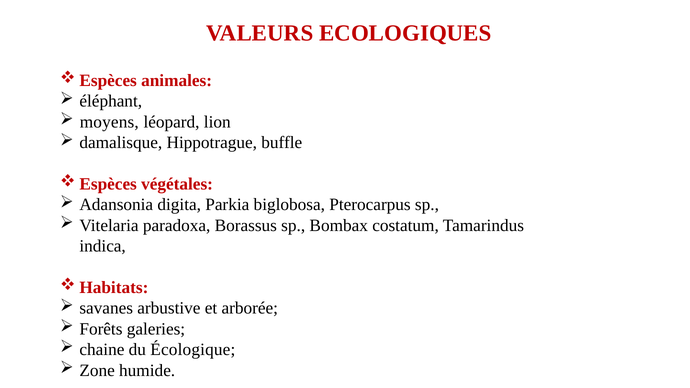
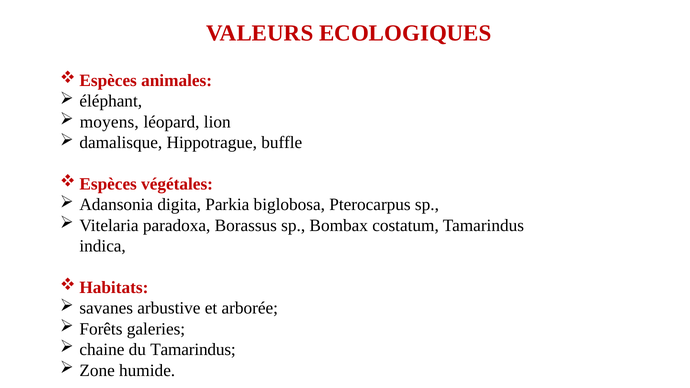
du Écologique: Écologique -> Tamarindus (193, 350)
